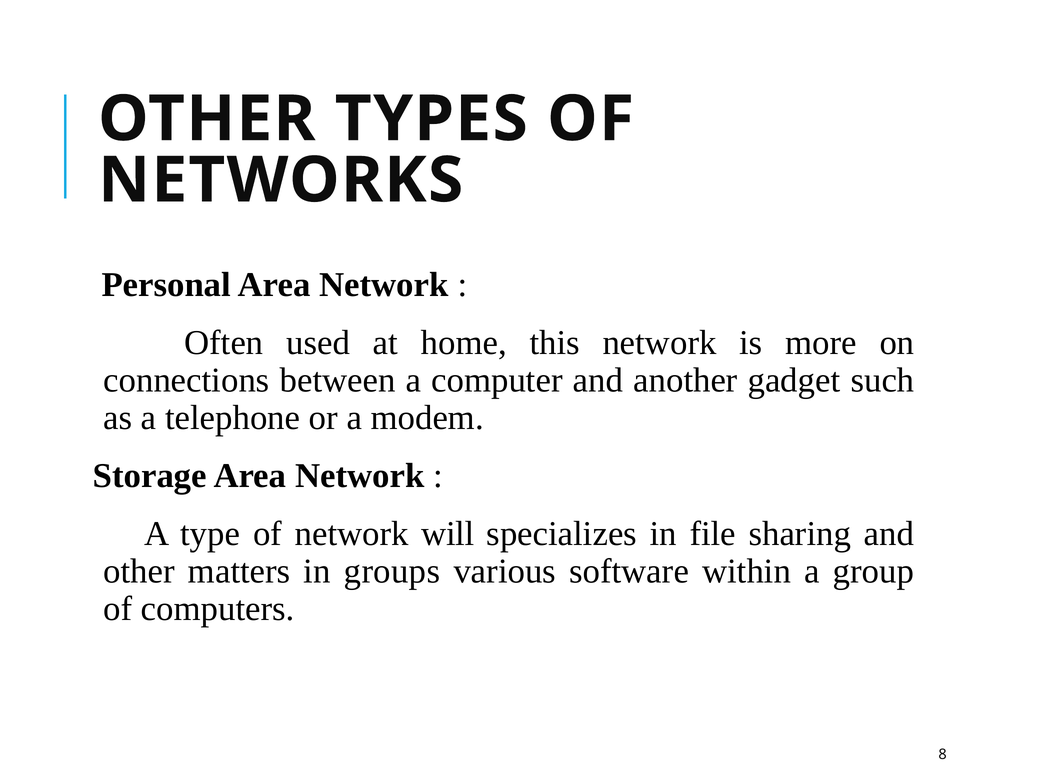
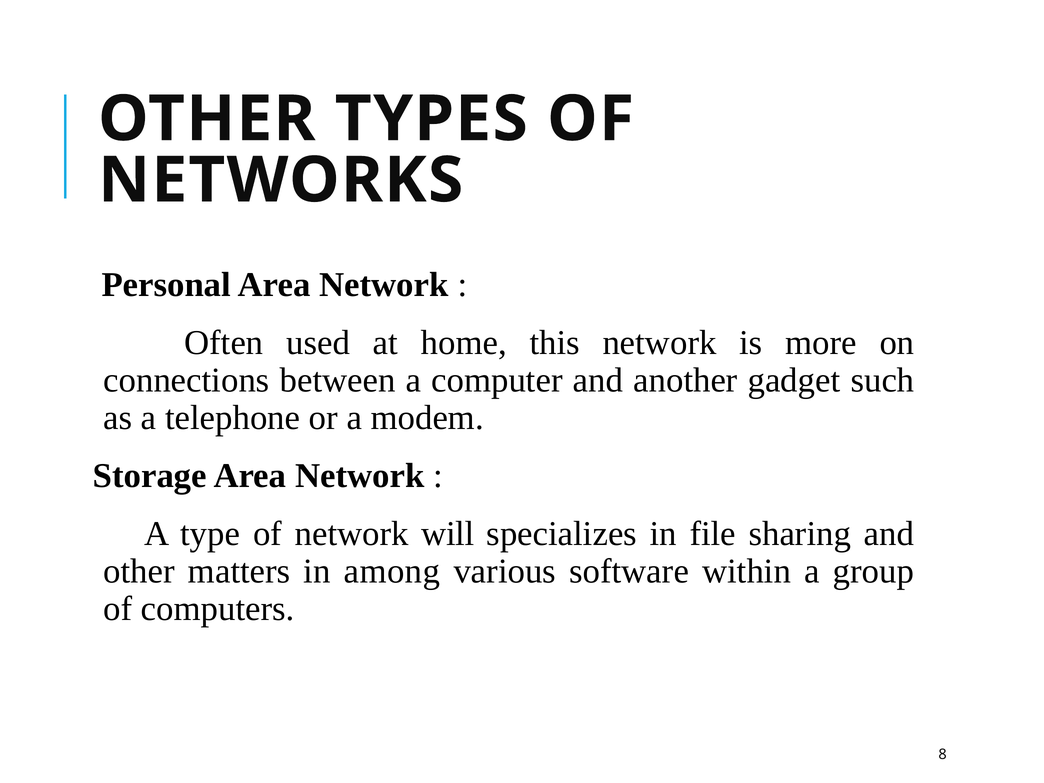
groups: groups -> among (392, 571)
